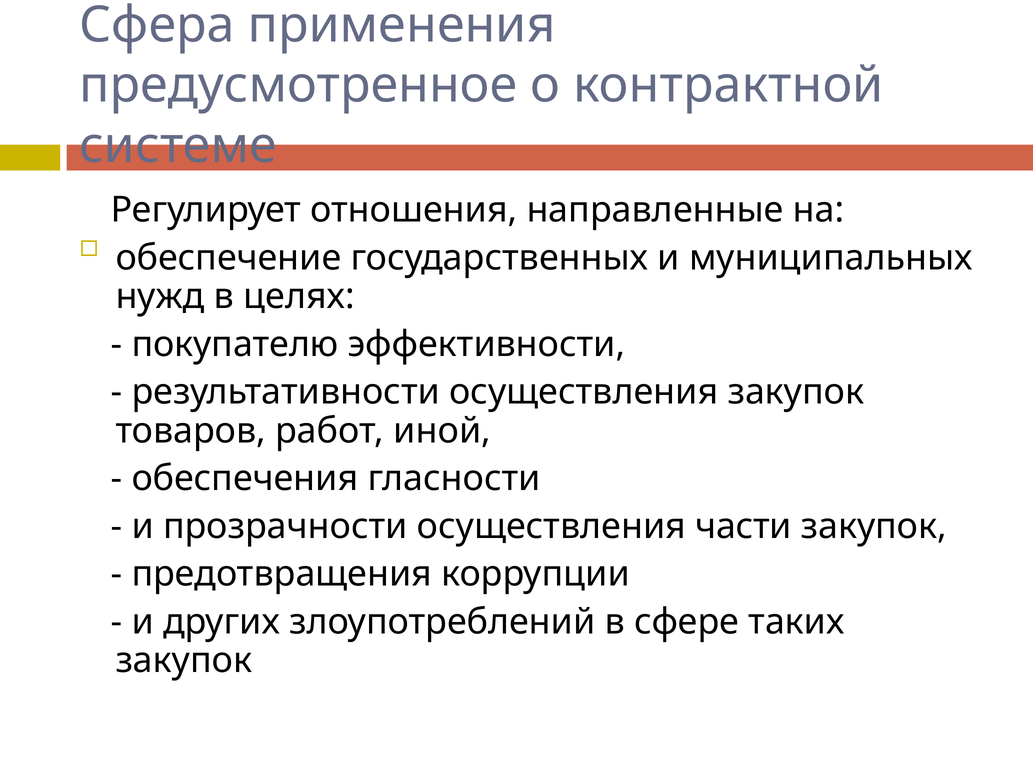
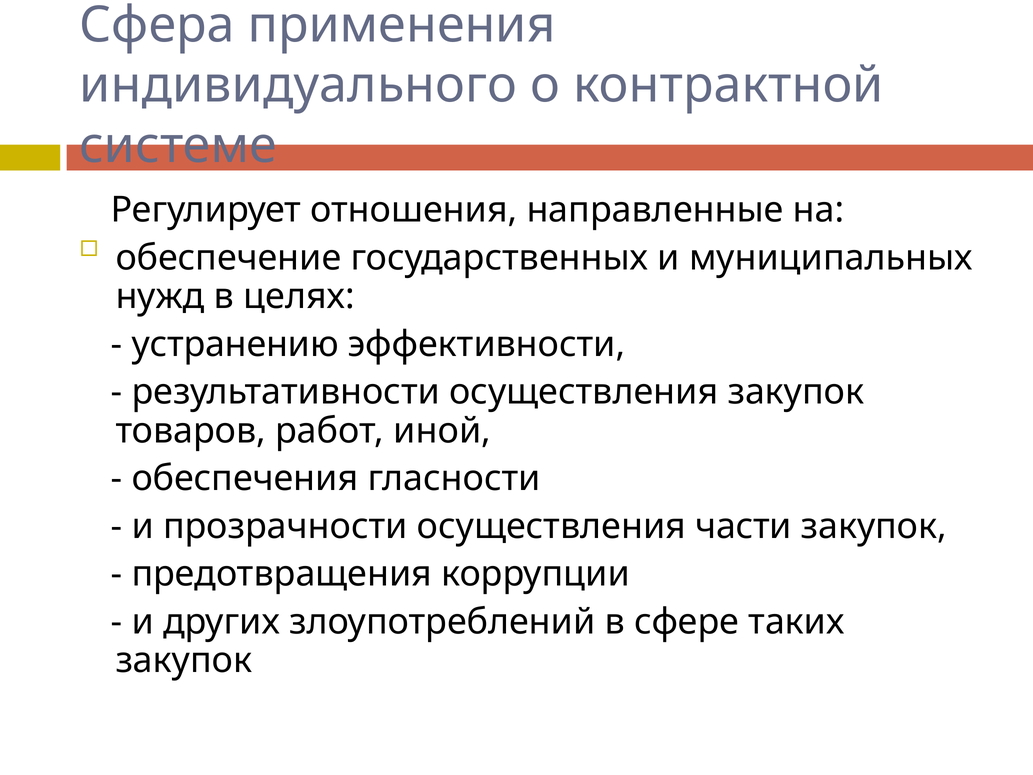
предусмотренное: предусмотренное -> индивидуального (298, 85)
покупателю: покупателю -> устранению (235, 344)
